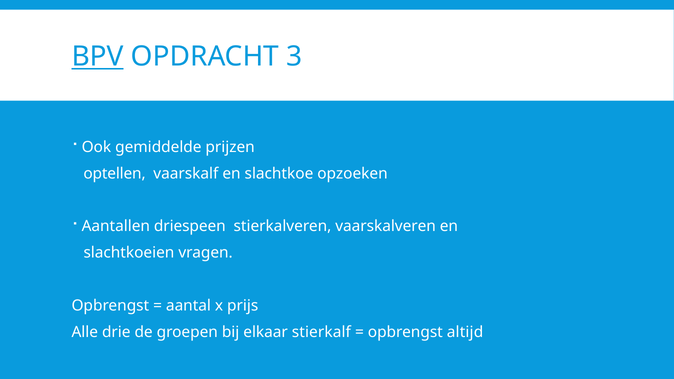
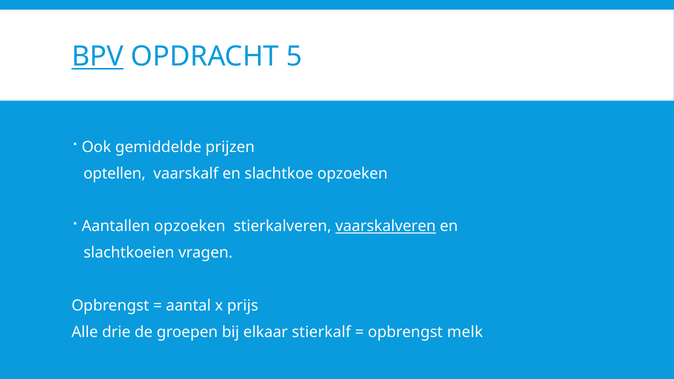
3: 3 -> 5 (294, 57)
Aantallen driespeen: driespeen -> opzoeken (190, 226)
vaarskalveren underline: none -> present (386, 226)
altijd: altijd -> melk (465, 332)
